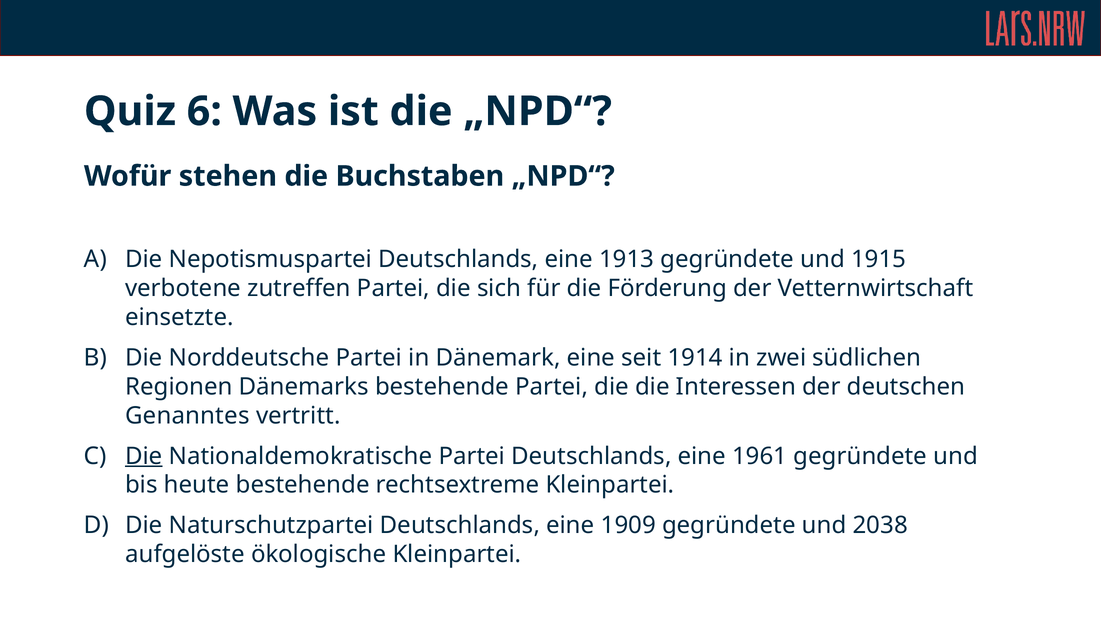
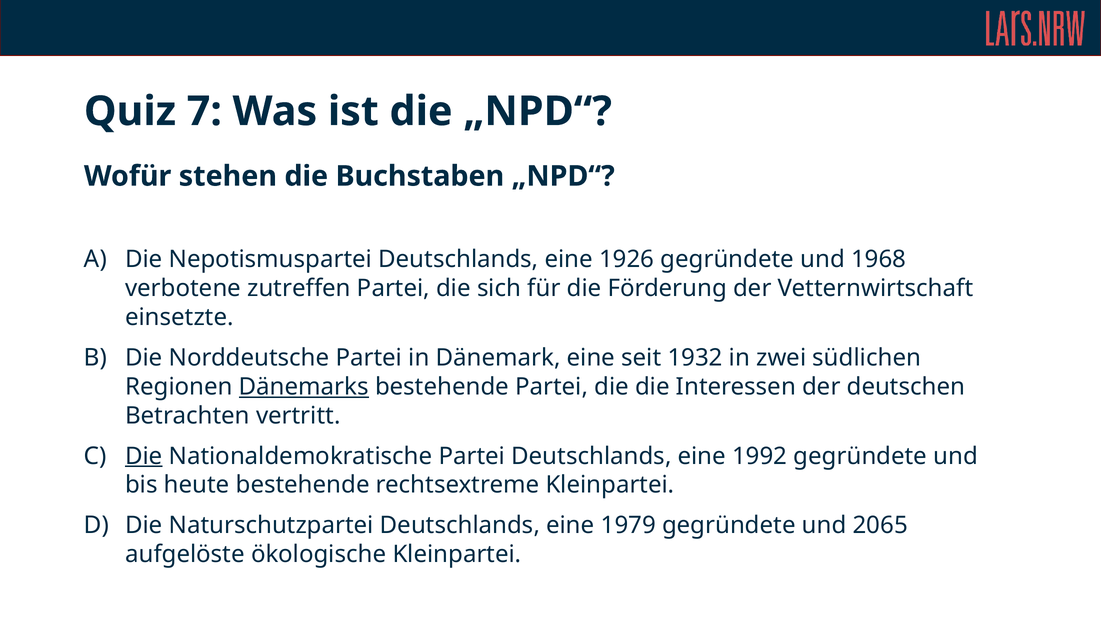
6: 6 -> 7 (204, 111)
1913: 1913 -> 1926 (627, 259)
1915: 1915 -> 1968 (879, 259)
1914: 1914 -> 1932 (695, 357)
Dänemarks underline: none -> present (304, 386)
Genanntes: Genanntes -> Betrachten (188, 415)
1961: 1961 -> 1992 (760, 456)
1909: 1909 -> 1979 (628, 525)
2038: 2038 -> 2065 (880, 525)
